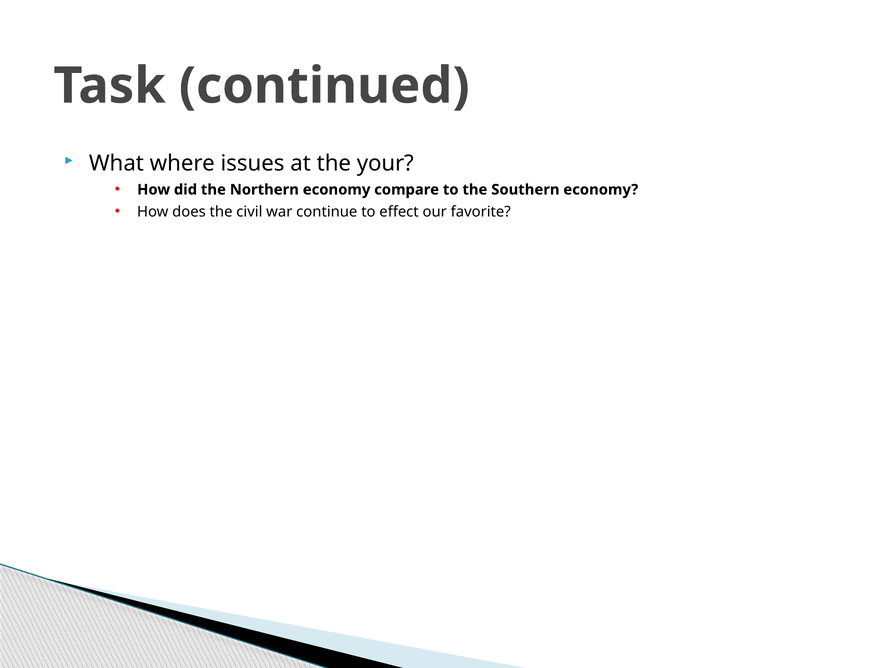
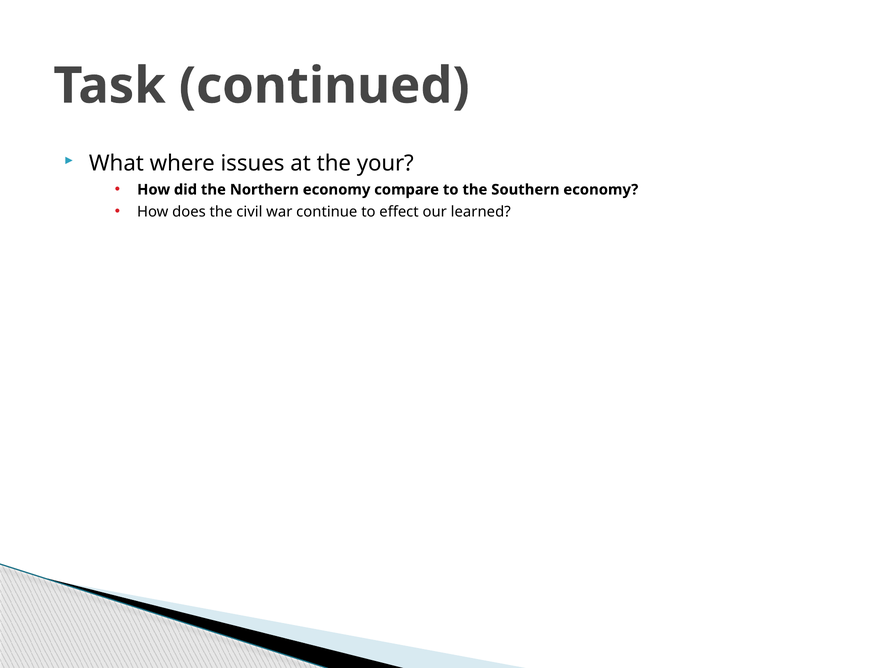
favorite: favorite -> learned (481, 212)
